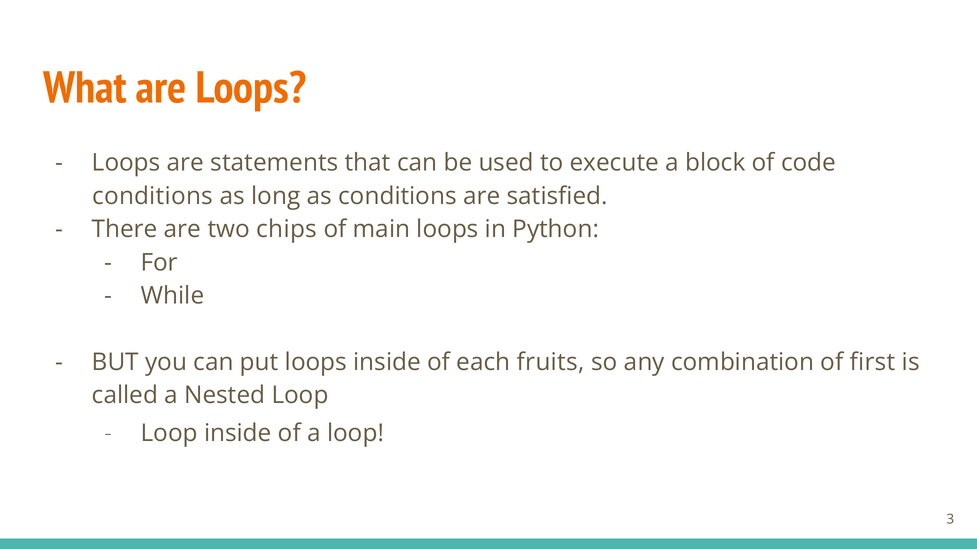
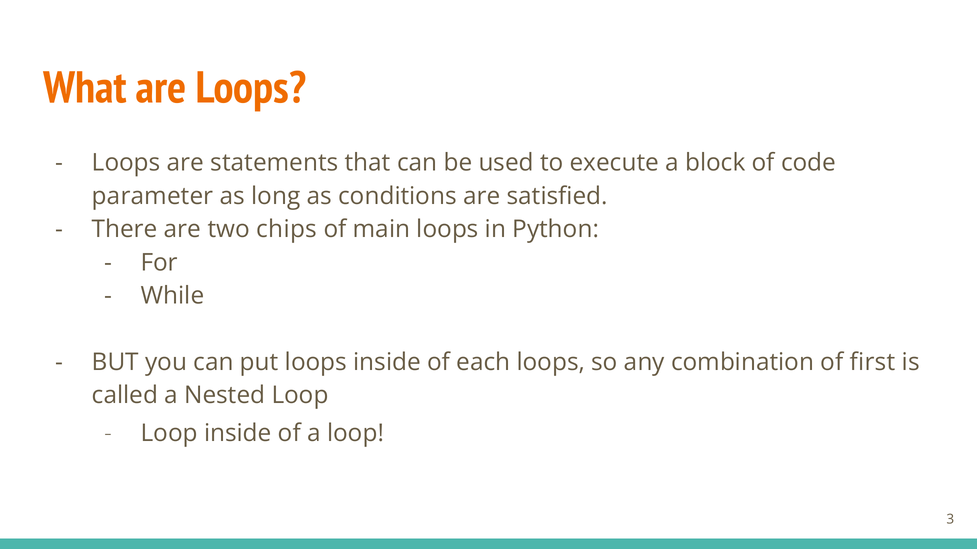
conditions: conditions -> parameter (153, 196)
each fruits: fruits -> loops (551, 362)
